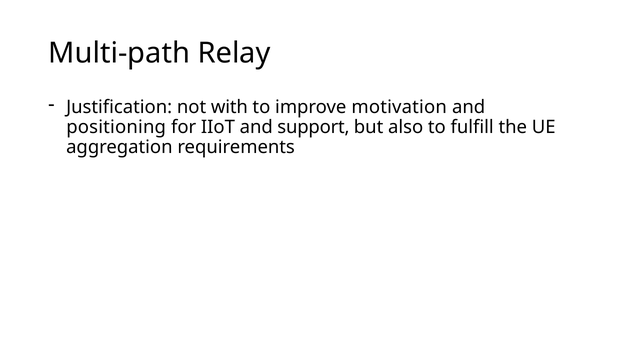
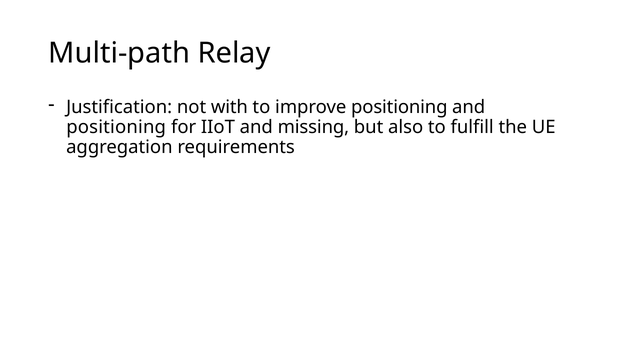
improve motivation: motivation -> positioning (399, 107)
support: support -> missing (313, 127)
